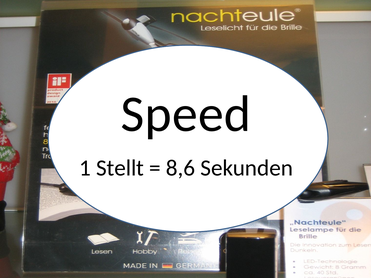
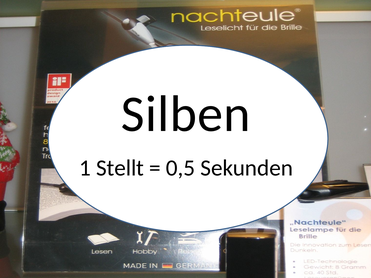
Speed: Speed -> Silben (186, 114)
8,6: 8,6 -> 0,5 (181, 168)
